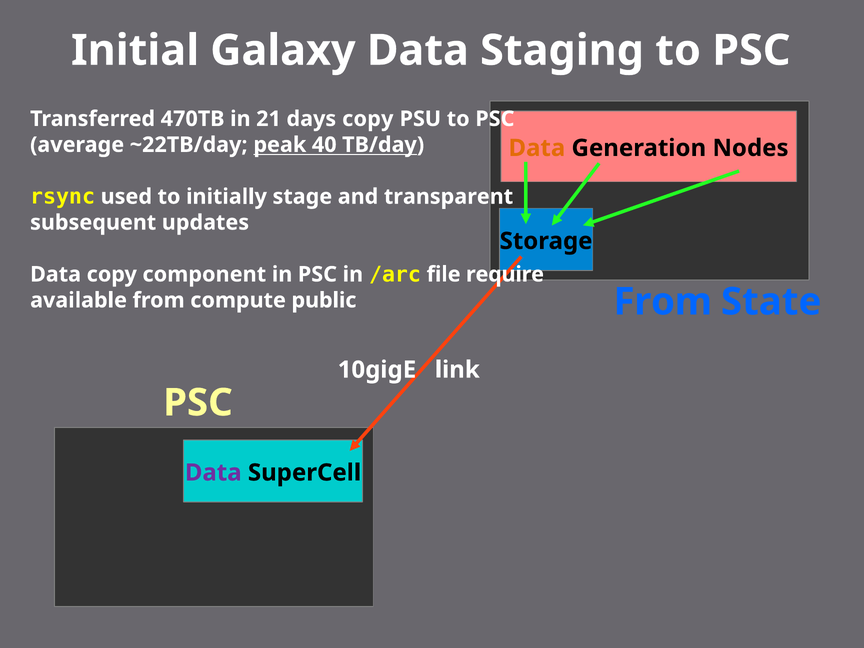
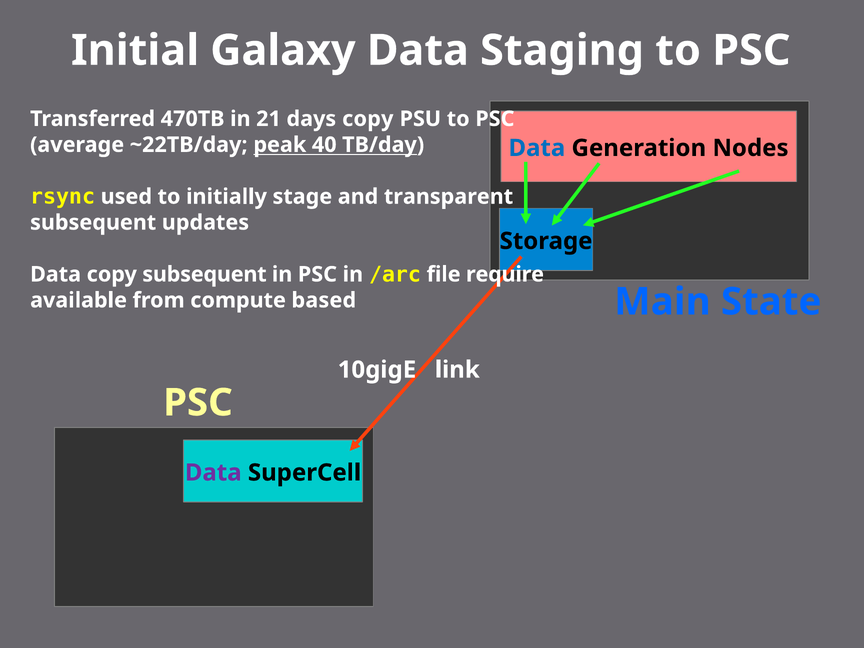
Data colour: orange -> blue (537, 148)
copy component: component -> subsequent (204, 274)
From: From -> Main (662, 302)
public: public -> based (324, 300)
